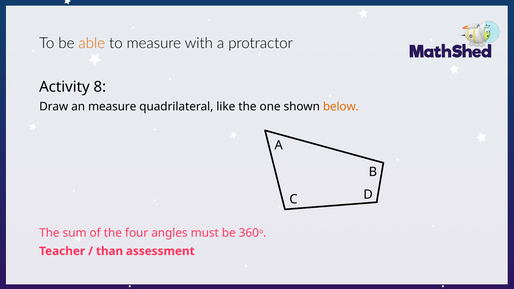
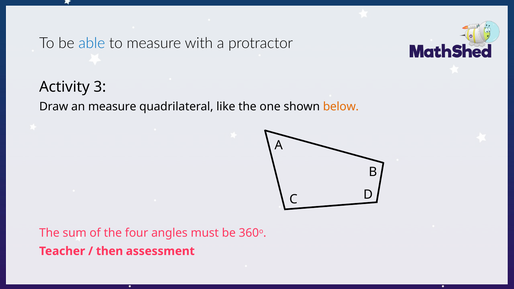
able colour: orange -> blue (92, 43)
8: 8 -> 3 (100, 87)
than: than -> then (110, 251)
